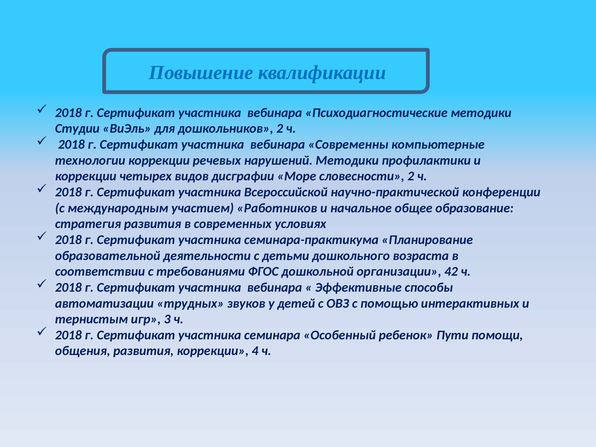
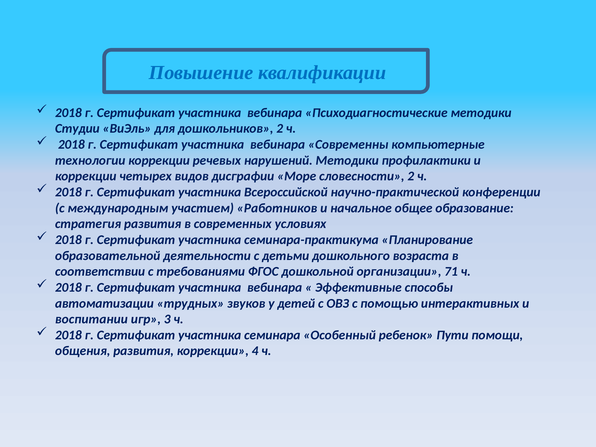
42: 42 -> 71 (451, 272)
тернистым: тернистым -> воспитании (91, 319)
